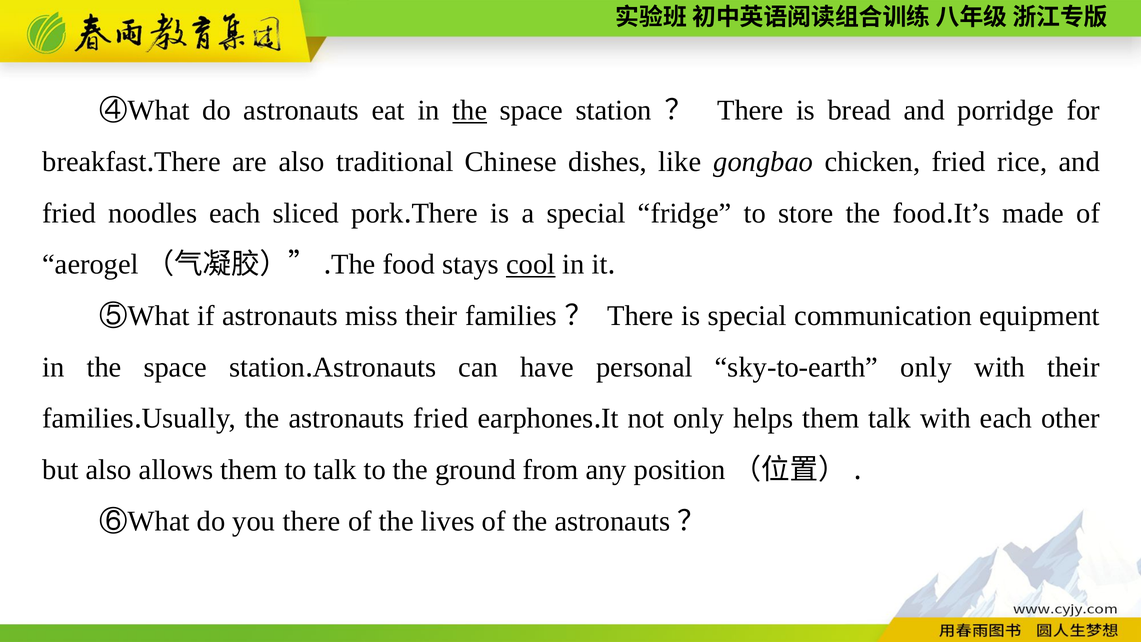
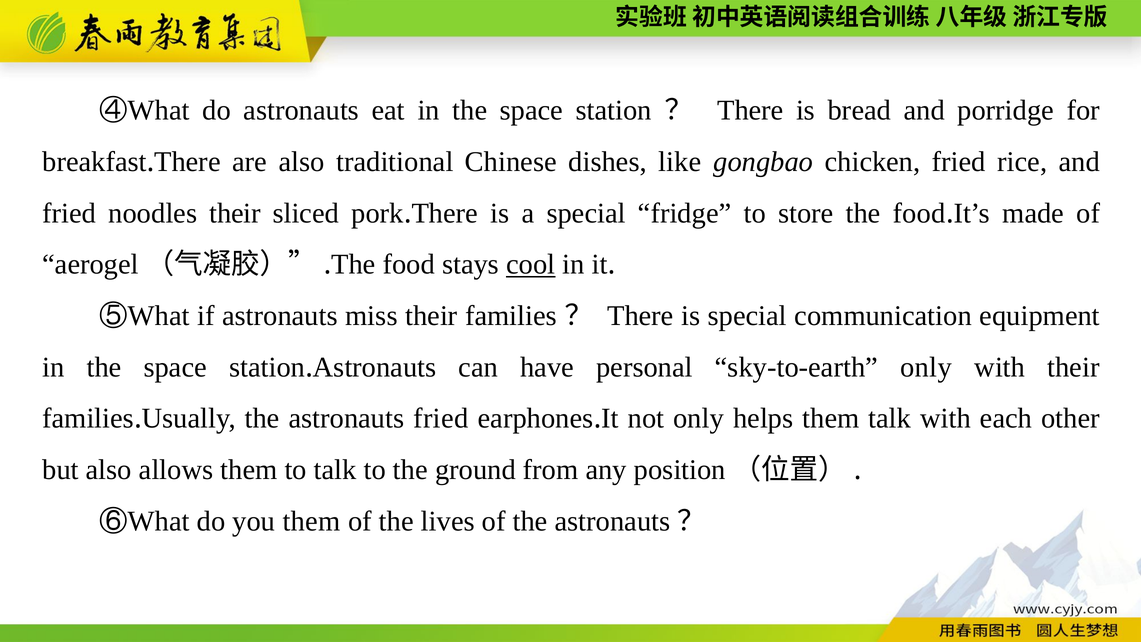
the underline: present -> none (470, 110)
noodles each: each -> their (235, 213)
you there: there -> them (312, 521)
